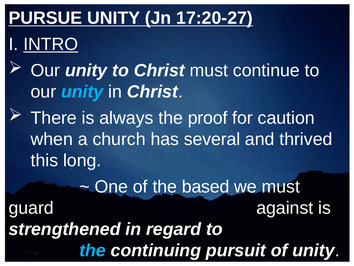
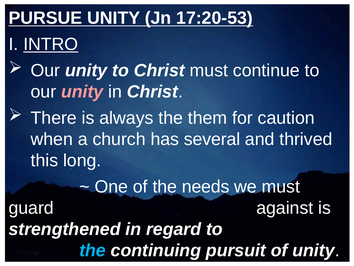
17:20-27: 17:20-27 -> 17:20-53 (215, 18)
unity colour: light blue -> pink (82, 92)
proof: proof -> them (208, 118)
based: based -> needs (206, 186)
